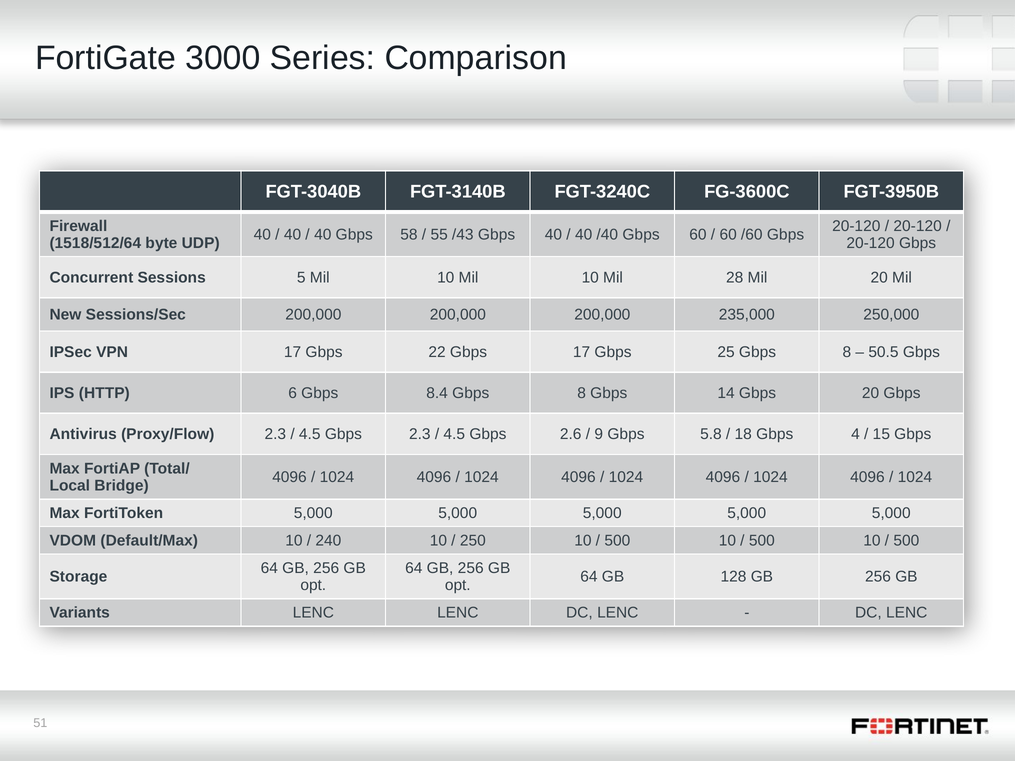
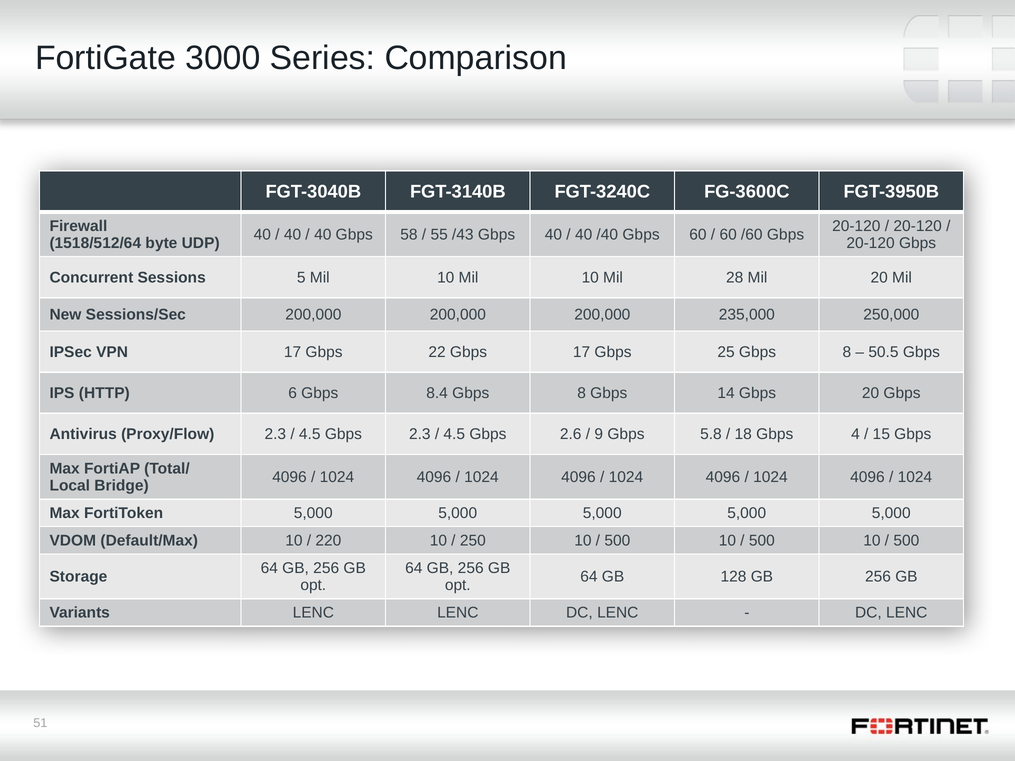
240: 240 -> 220 (328, 541)
